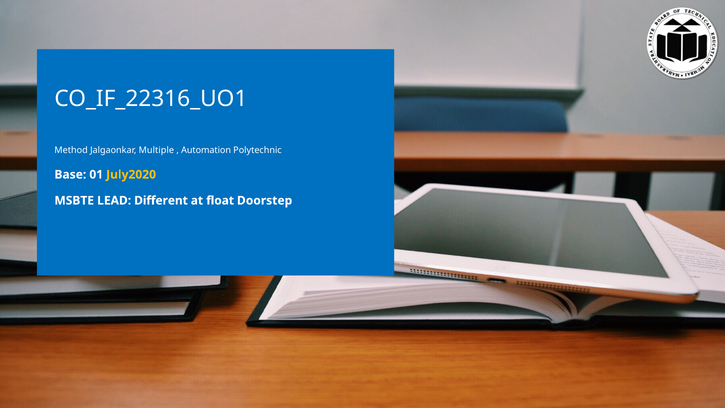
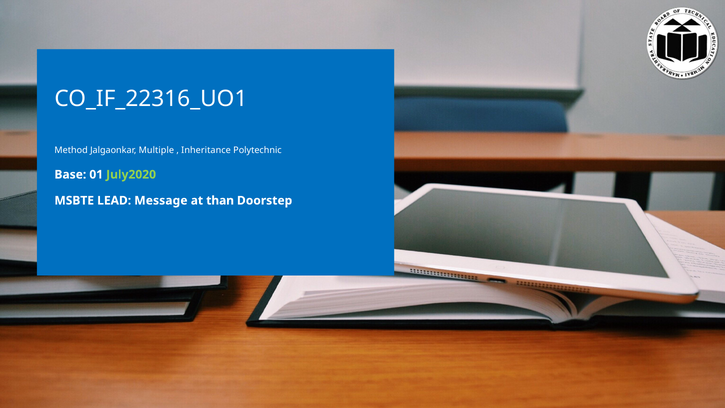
Automation: Automation -> Inheritance (206, 150)
July2020 colour: yellow -> light green (131, 174)
Different: Different -> Message (161, 200)
float: float -> than (220, 200)
